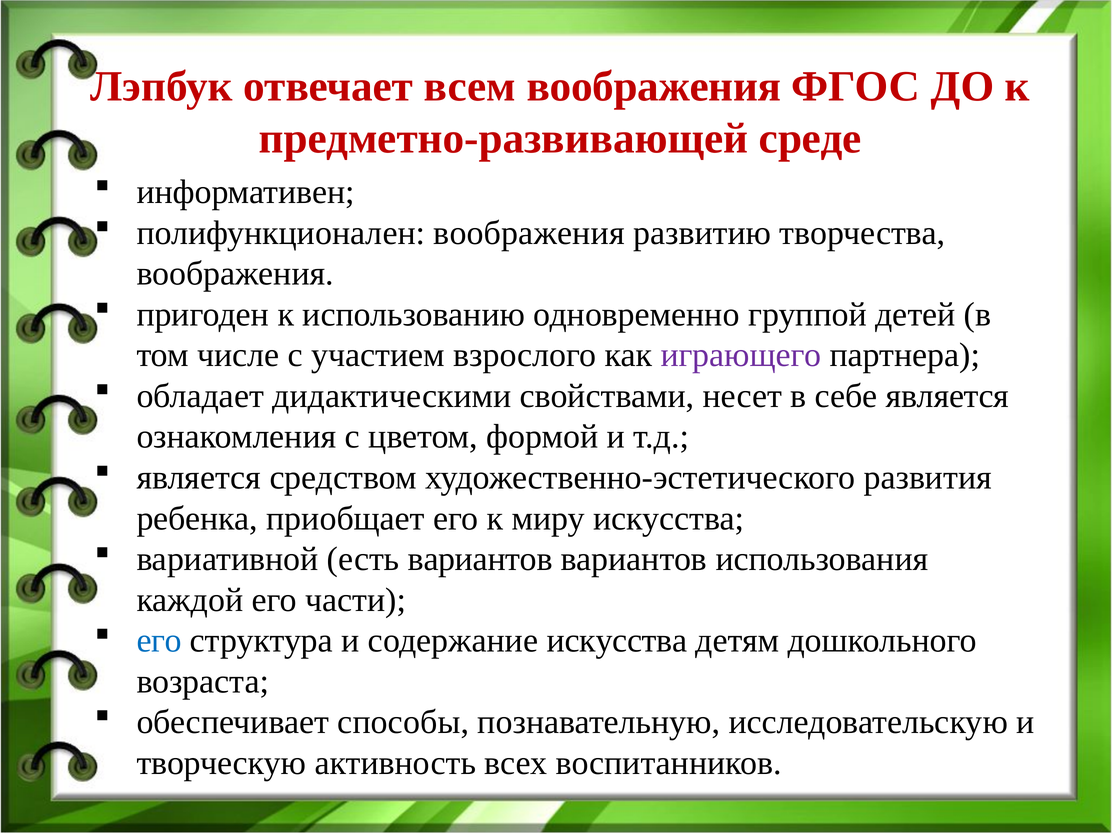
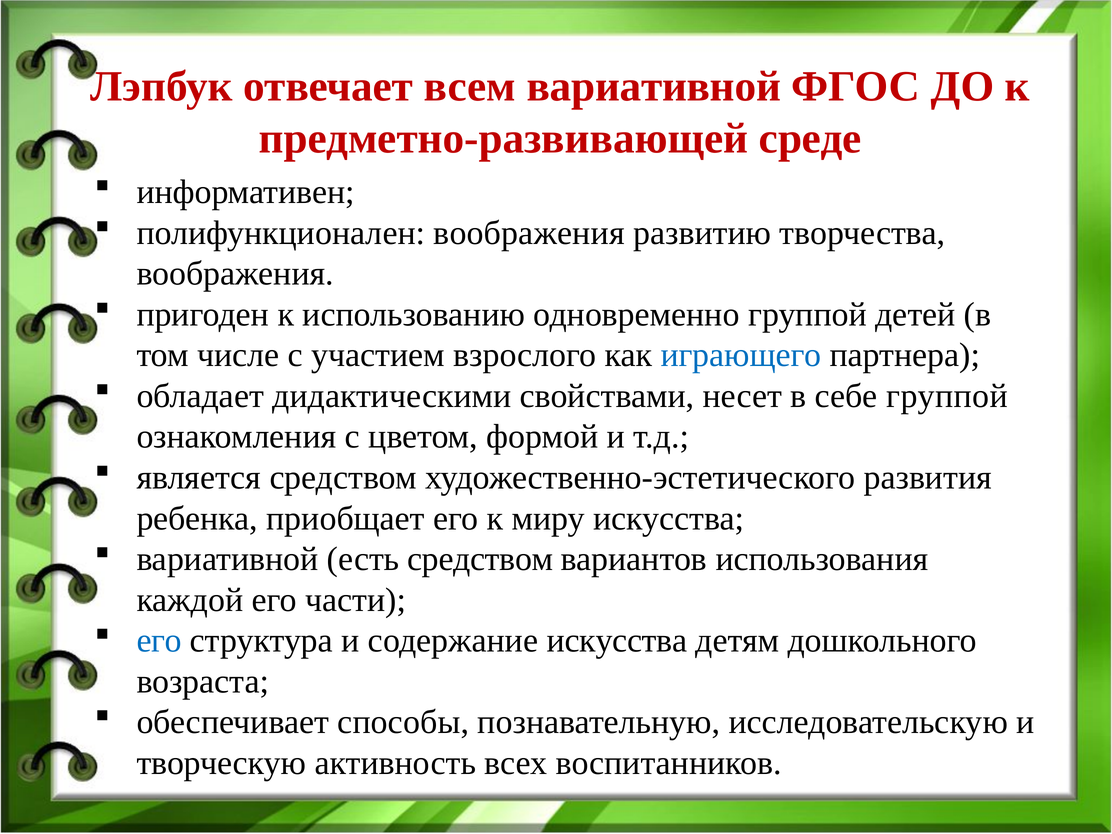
всем воображения: воображения -> вариативной (654, 87)
играющего colour: purple -> blue (741, 355)
себе является: является -> группой (947, 396)
есть вариантов: вариантов -> средством (480, 559)
